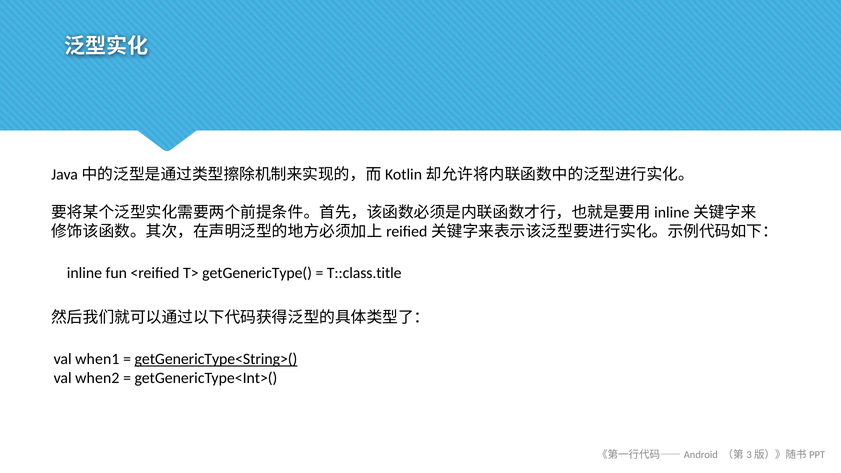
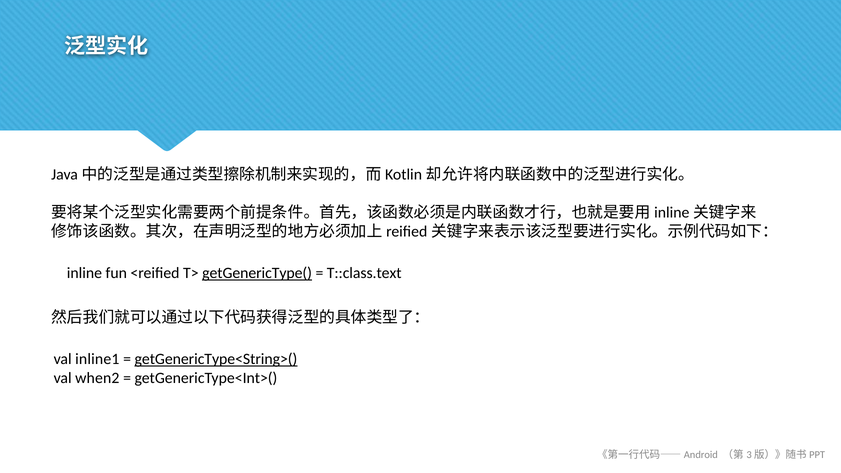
getGenericType( underline: none -> present (257, 273)
T::class.title: T::class.title -> T::class.text (364, 273)
when1: when1 -> inline1 (97, 359)
